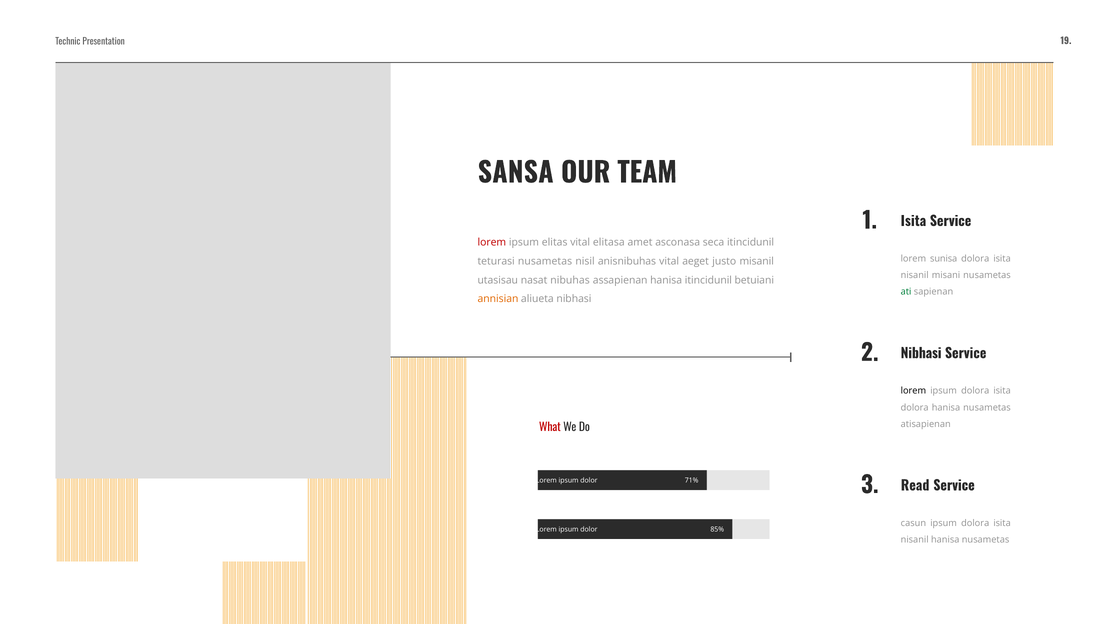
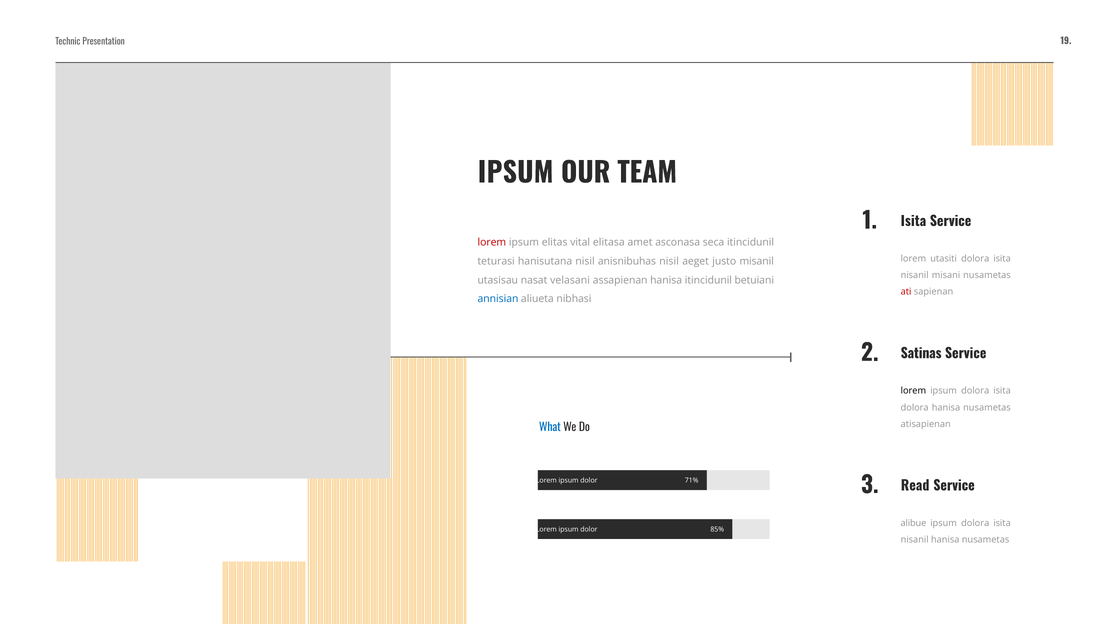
SANSA: SANSA -> IPSUM (516, 173)
sunisa: sunisa -> utasiti (944, 259)
teturasi nusametas: nusametas -> hanisutana (545, 261)
anisnibuhas vital: vital -> nisil (669, 261)
nibuhas: nibuhas -> velasani (570, 280)
ati colour: green -> red (906, 292)
annisian colour: orange -> blue (498, 299)
Nibhasi: Nibhasi -> Satinas (921, 354)
What colour: red -> blue (550, 428)
casun: casun -> alibue (913, 523)
